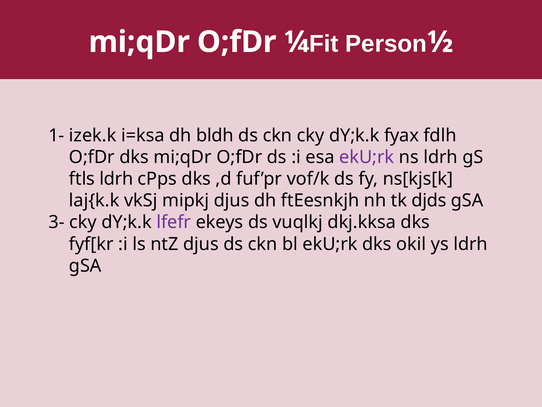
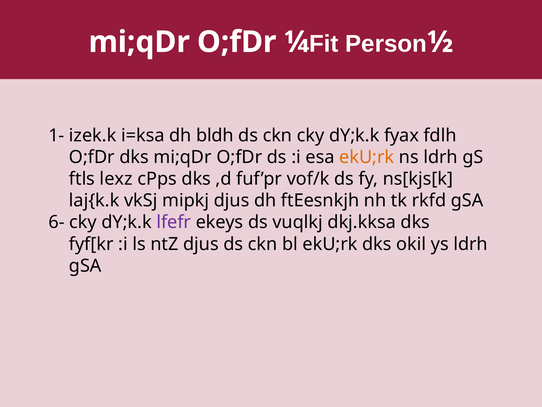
ekU;rk colour: purple -> orange (367, 157)
ftls ldrh: ldrh -> lexz (116, 179)
djds: djds -> rkfd (429, 200)
3-: 3- -> 6- (56, 222)
